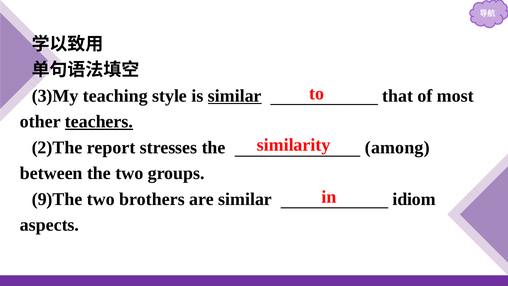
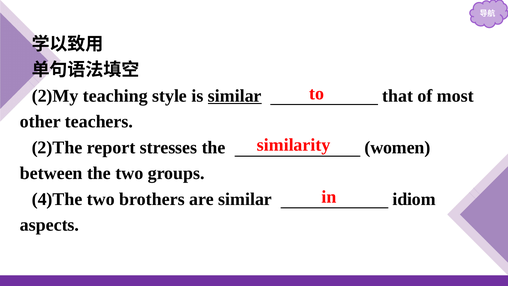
3)My: 3)My -> 2)My (55, 96)
teachers underline: present -> none (99, 122)
among: among -> women (397, 147)
9)The: 9)The -> 4)The (57, 199)
